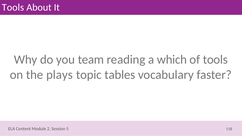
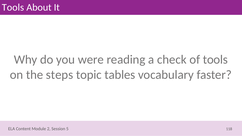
team: team -> were (91, 60)
which: which -> check (172, 60)
plays: plays -> steps (60, 75)
